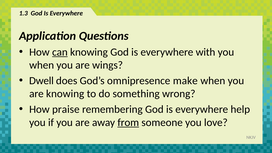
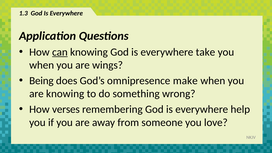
with: with -> take (205, 52)
Dwell: Dwell -> Being (41, 81)
praise: praise -> verses (66, 110)
from underline: present -> none (128, 123)
